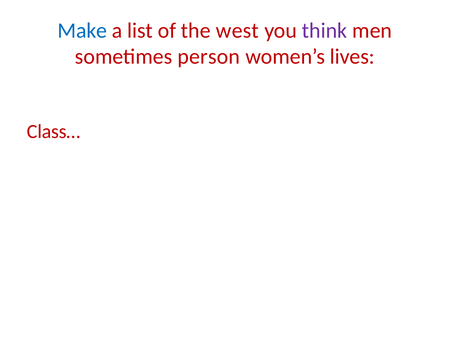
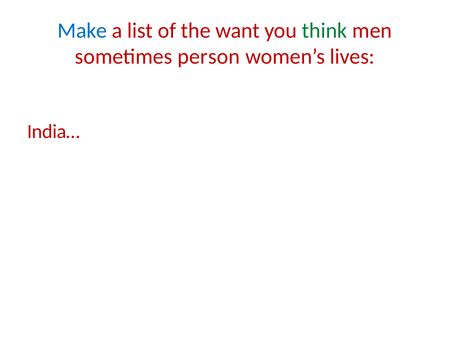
west: west -> want (238, 30)
think colour: purple -> green (325, 30)
Class…: Class… -> India… (54, 131)
